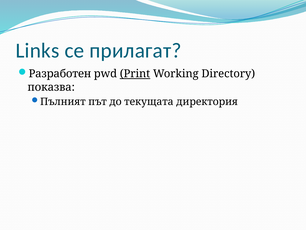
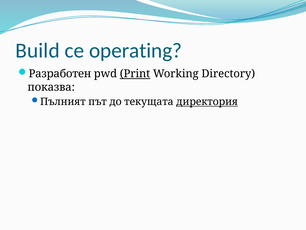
Links: Links -> Build (37, 51)
прилагат: прилагат -> operating (136, 51)
директория underline: none -> present (207, 102)
